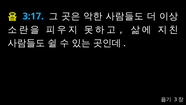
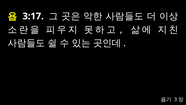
3:17 colour: light blue -> white (33, 16)
